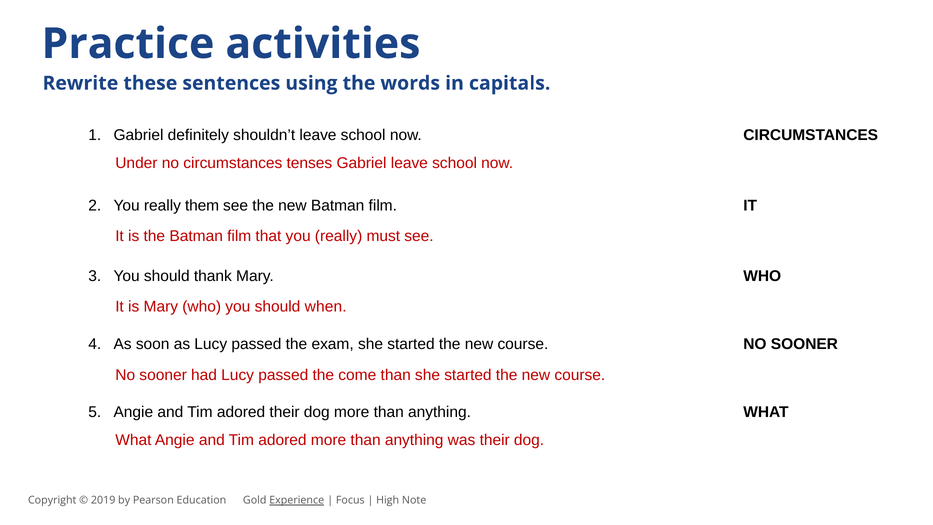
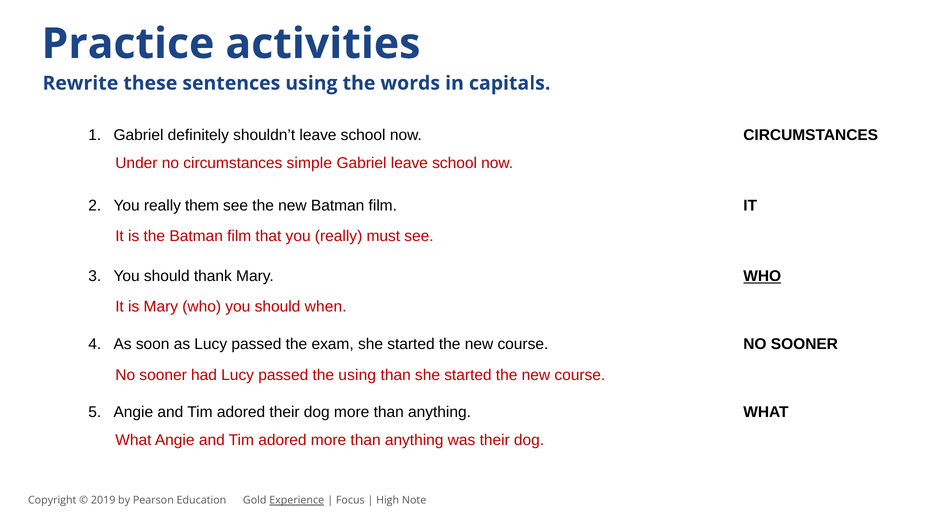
tenses: tenses -> simple (309, 163)
WHO underline: none -> present (762, 276)
the come: come -> using (357, 375)
